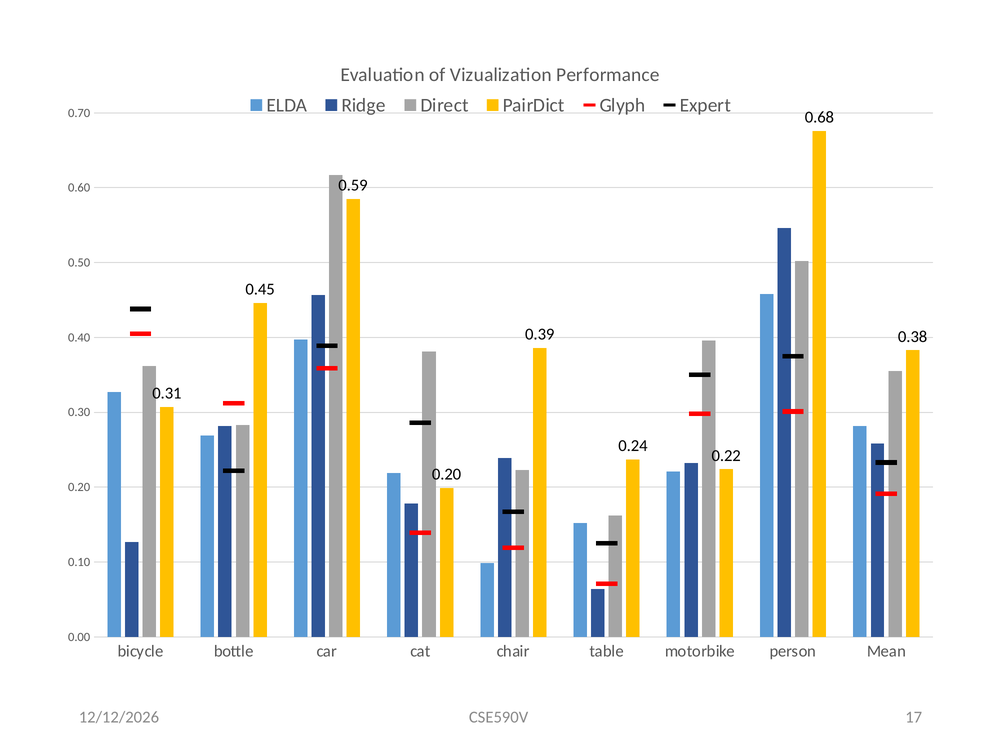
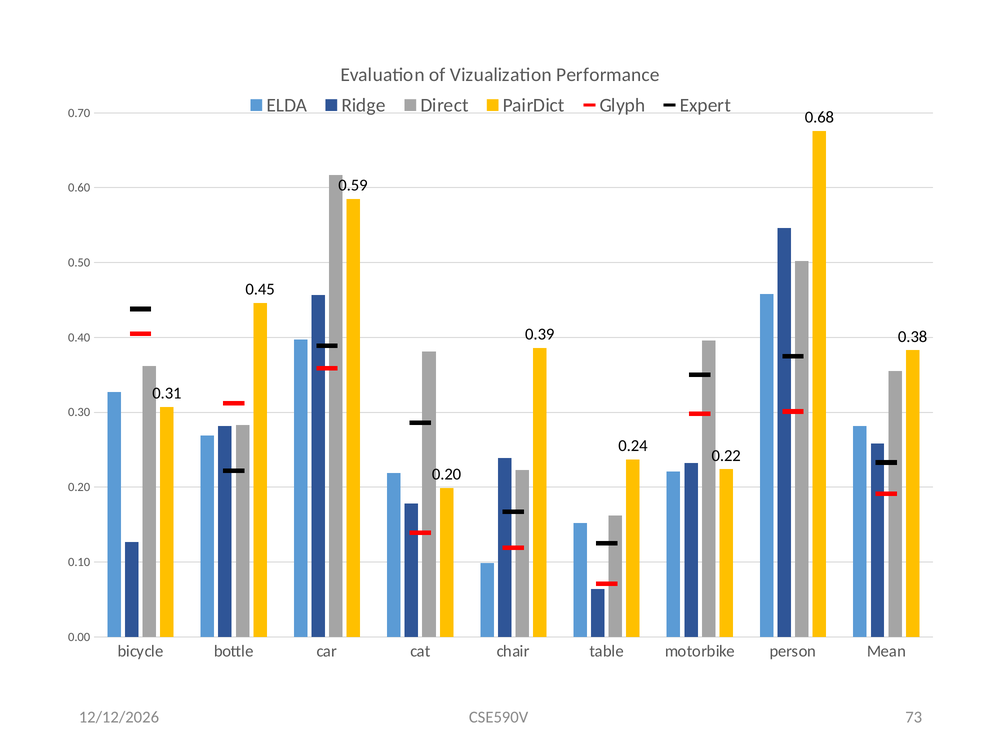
17: 17 -> 73 (914, 717)
